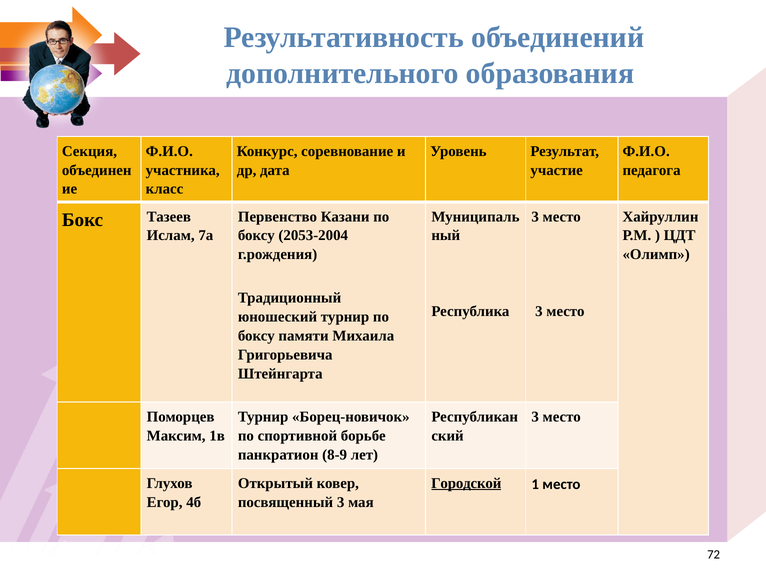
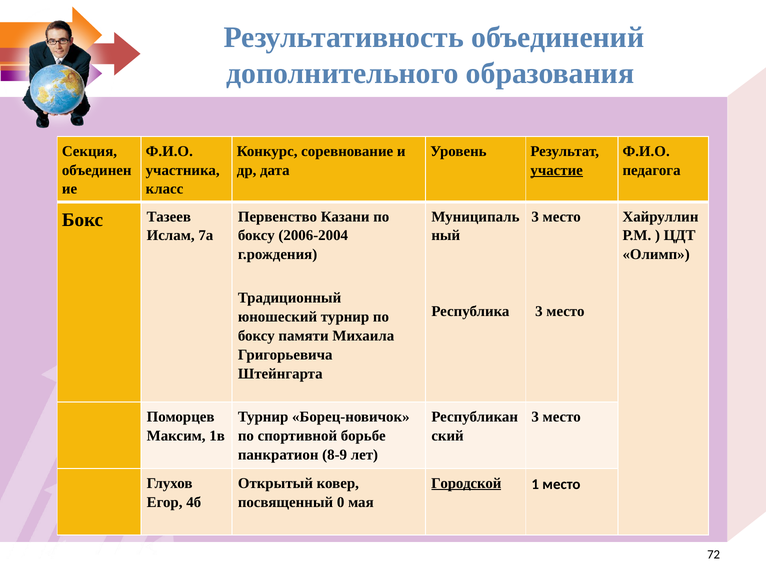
участие underline: none -> present (557, 170)
2053-2004: 2053-2004 -> 2006-2004 (313, 235)
посвященный 3: 3 -> 0 (341, 502)
